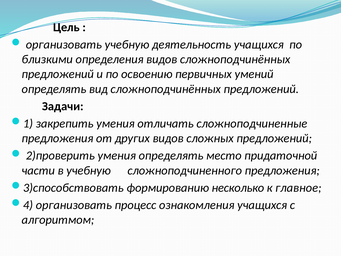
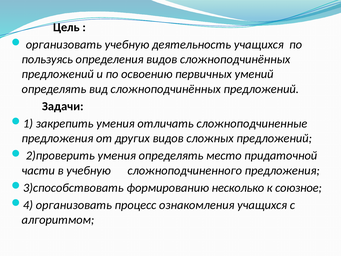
близкими: близкими -> пользуясь (47, 59)
главное: главное -> союзное (298, 188)
